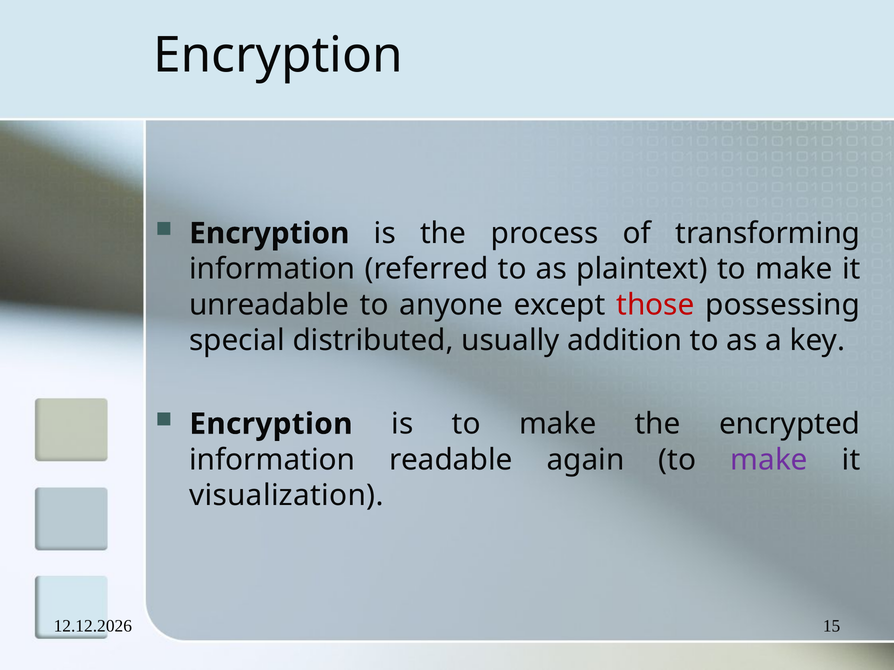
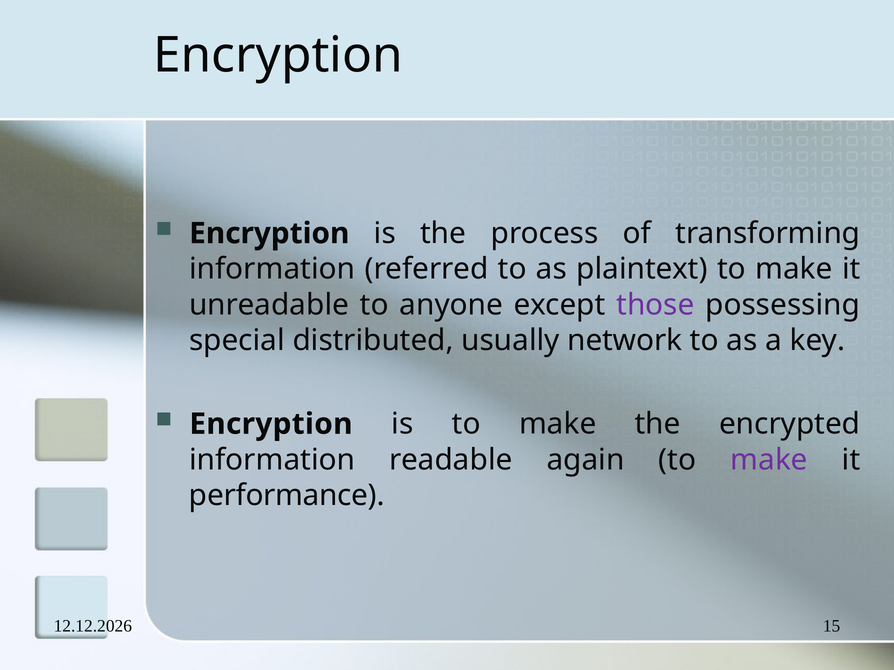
those colour: red -> purple (655, 305)
addition: addition -> network (625, 341)
visualization: visualization -> performance (287, 496)
